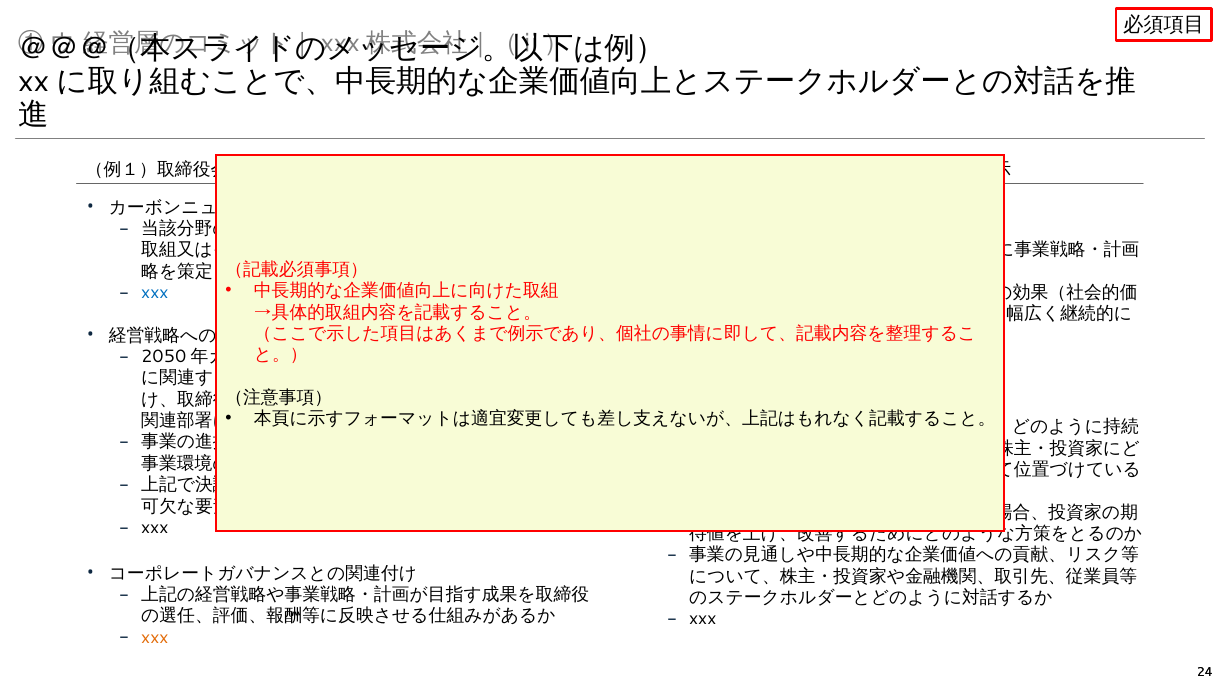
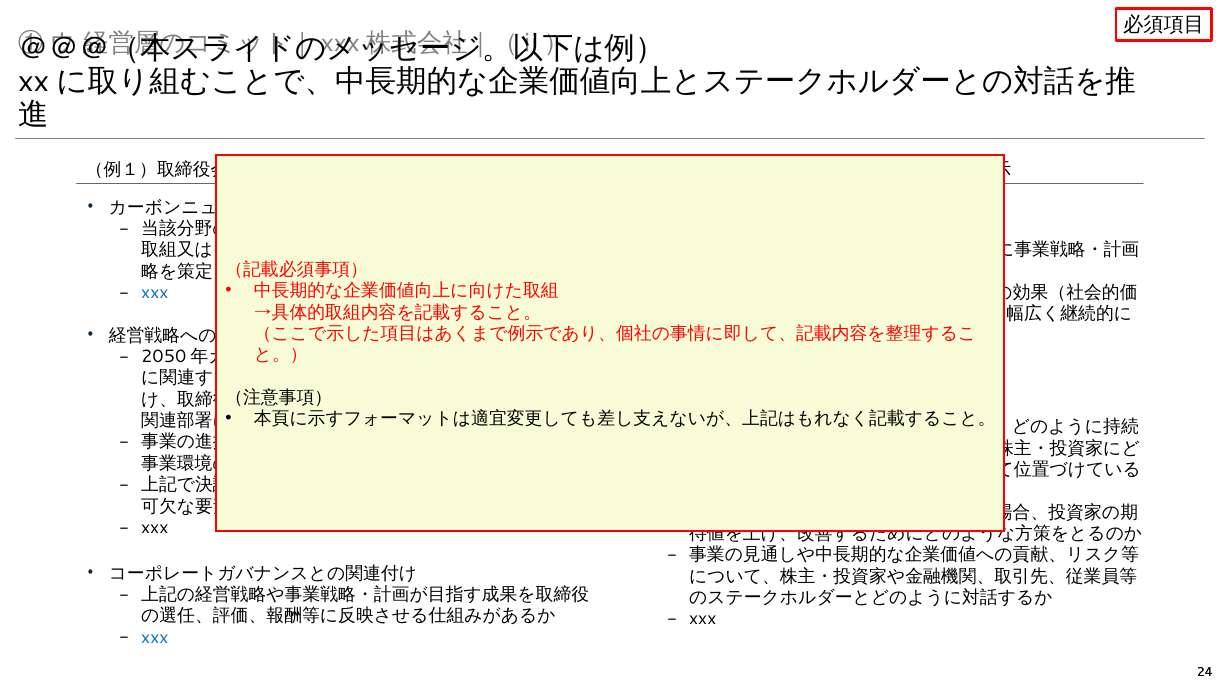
xxx colour: orange -> blue (155, 638)
